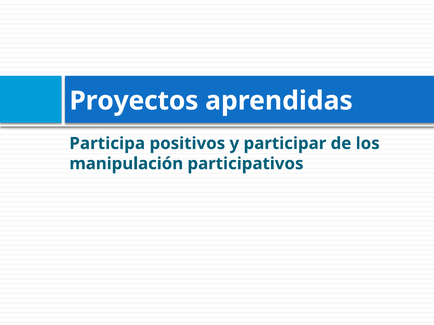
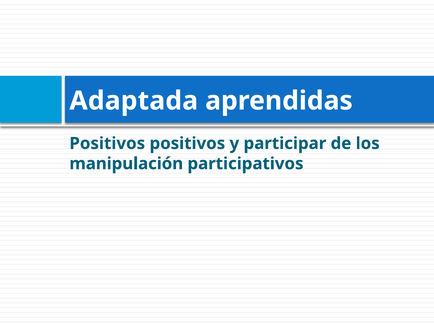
Proyectos: Proyectos -> Adaptada (134, 101)
Participa: Participa -> Positivos (107, 144)
